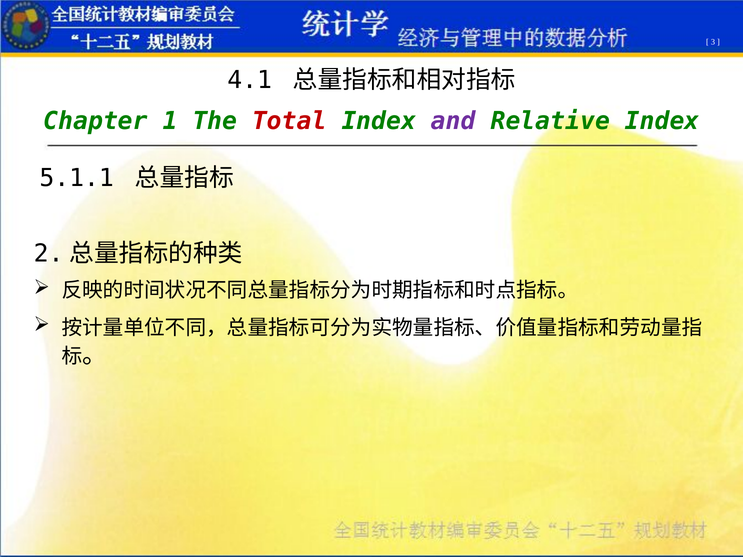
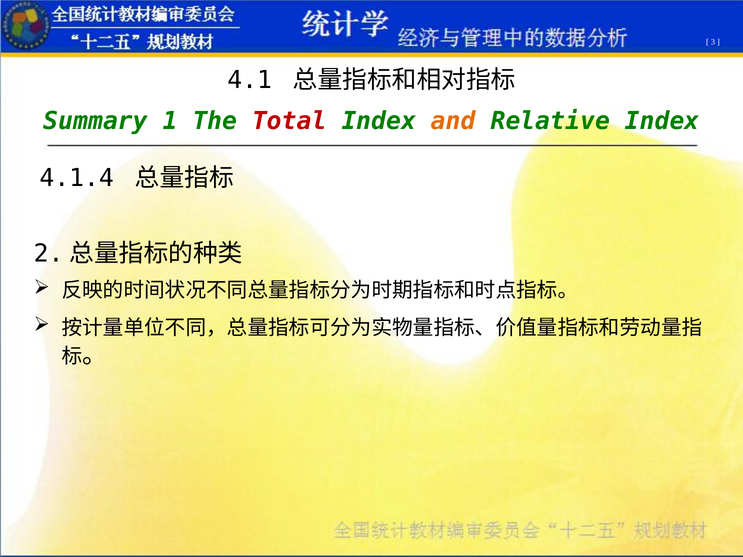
Chapter: Chapter -> Summary (96, 121)
and colour: purple -> orange (453, 121)
5.1.1: 5.1.1 -> 4.1.4 (77, 178)
